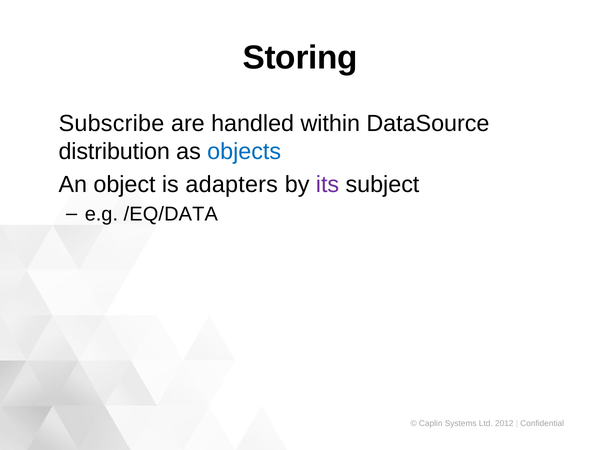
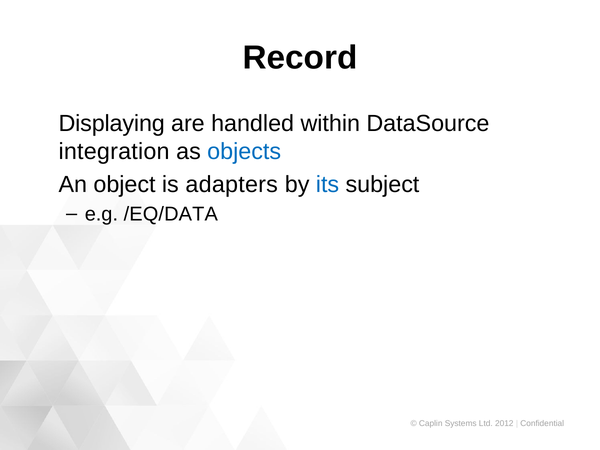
Storing: Storing -> Record (300, 58)
Subscribe: Subscribe -> Displaying (112, 124)
distribution: distribution -> integration (114, 152)
its colour: purple -> blue (327, 184)
